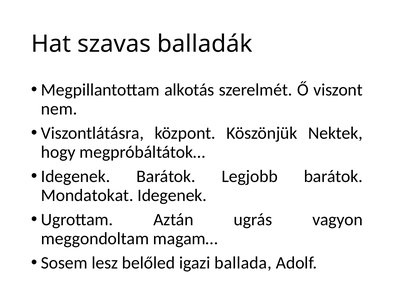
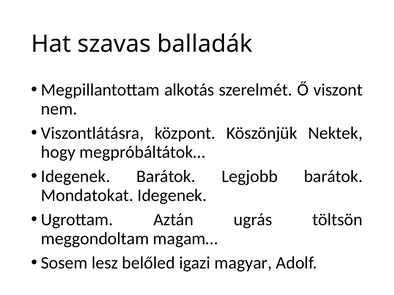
vagyon: vagyon -> töltsön (337, 220)
ballada: ballada -> magyar (243, 263)
